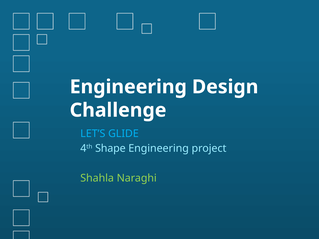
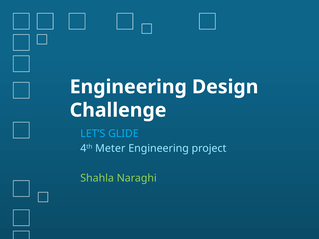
Shape: Shape -> Meter (110, 149)
